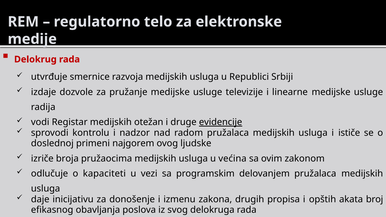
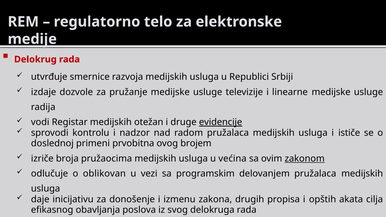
najgorem: najgorem -> prvobitna (133, 143)
ljudske: ljudske -> brojem (196, 143)
zakonom underline: none -> present (305, 159)
kapaciteti: kapaciteti -> oblikovan (104, 174)
broj: broj -> cilja (375, 199)
